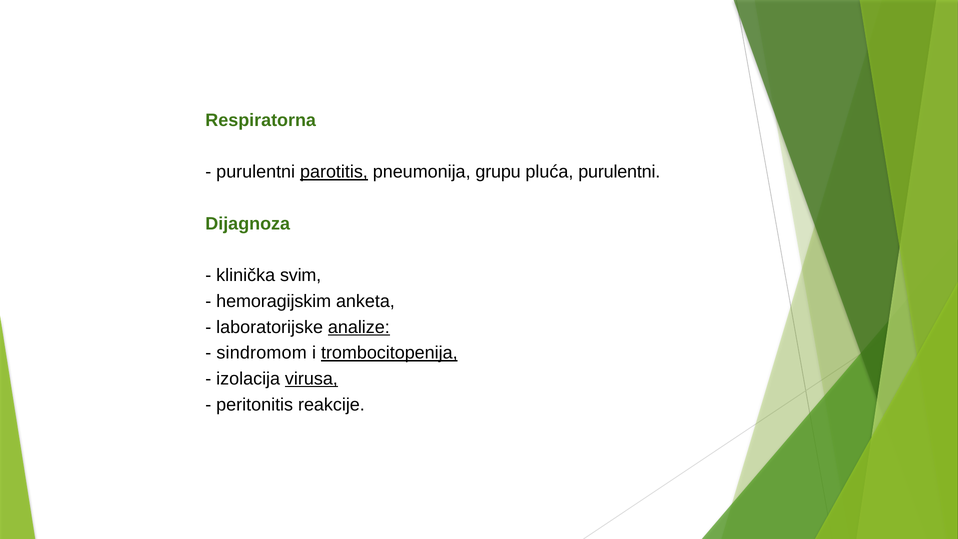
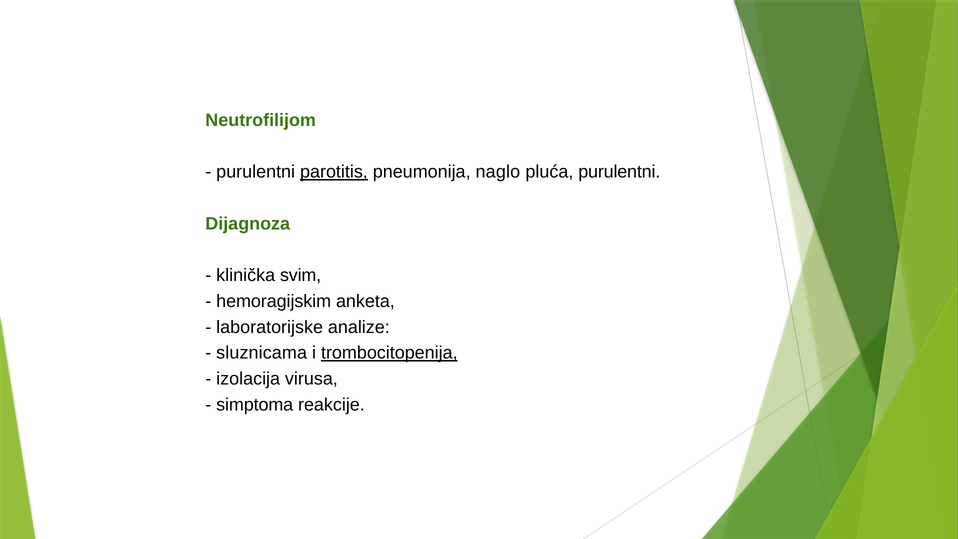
Respiratorna: Respiratorna -> Neutrofilijom (261, 120)
grupu: grupu -> naglo (498, 172)
analize underline: present -> none (359, 327)
sindromom: sindromom -> sluznicama (262, 353)
virusa underline: present -> none (311, 379)
peritonitis: peritonitis -> simptoma (255, 405)
